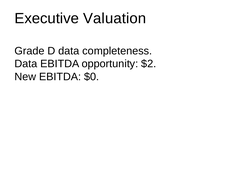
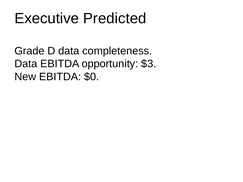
Valuation: Valuation -> Predicted (115, 18)
$2: $2 -> $3 (149, 64)
